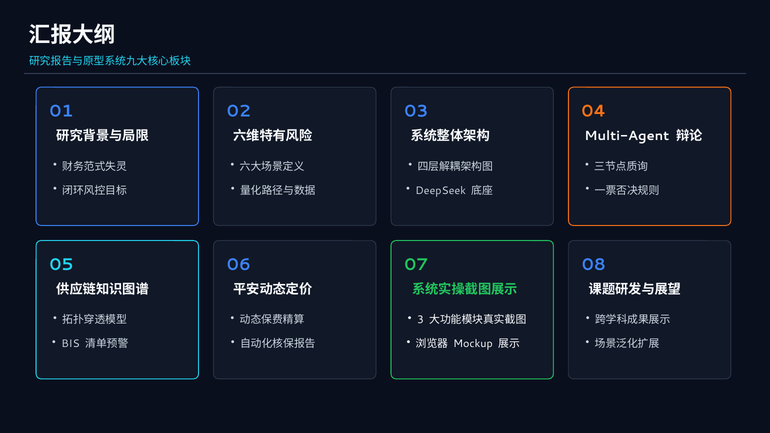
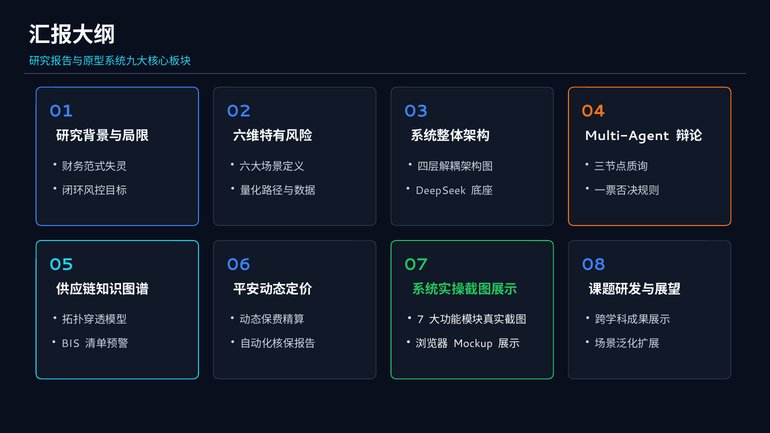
3: 3 -> 7 (420, 320)
